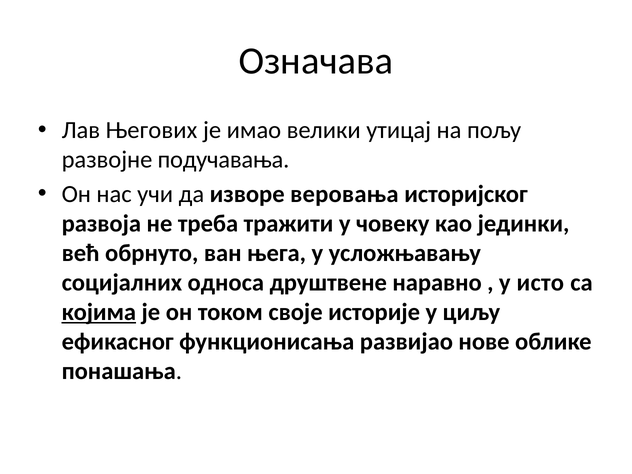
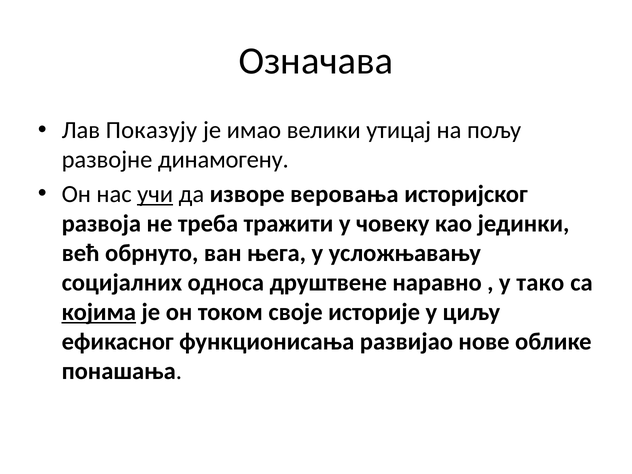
Његових: Његових -> Показују (151, 130)
подучавања: подучавања -> динамогену (223, 160)
учи underline: none -> present (155, 194)
исто: исто -> тако (540, 283)
